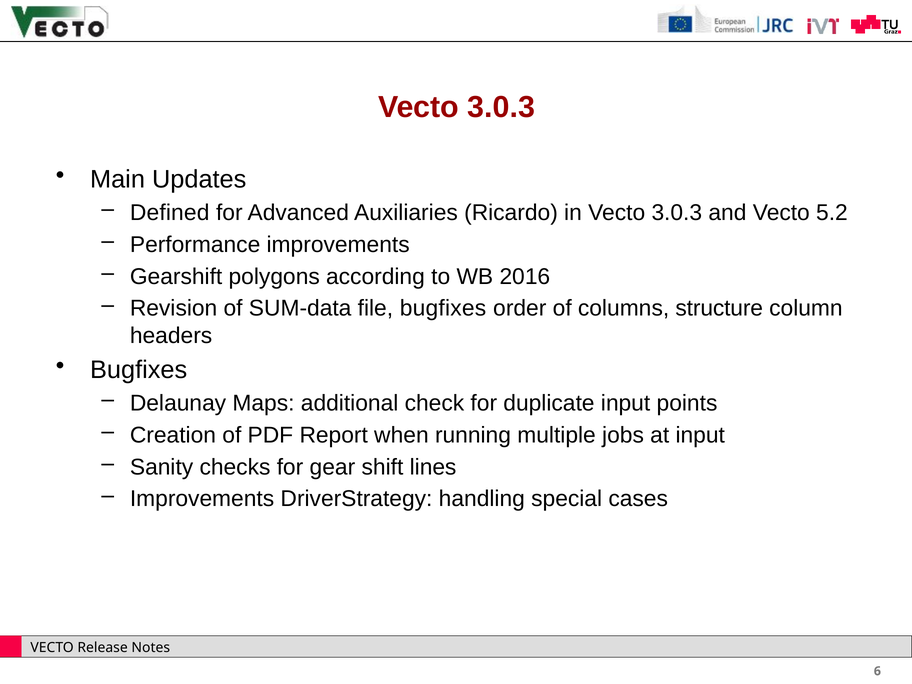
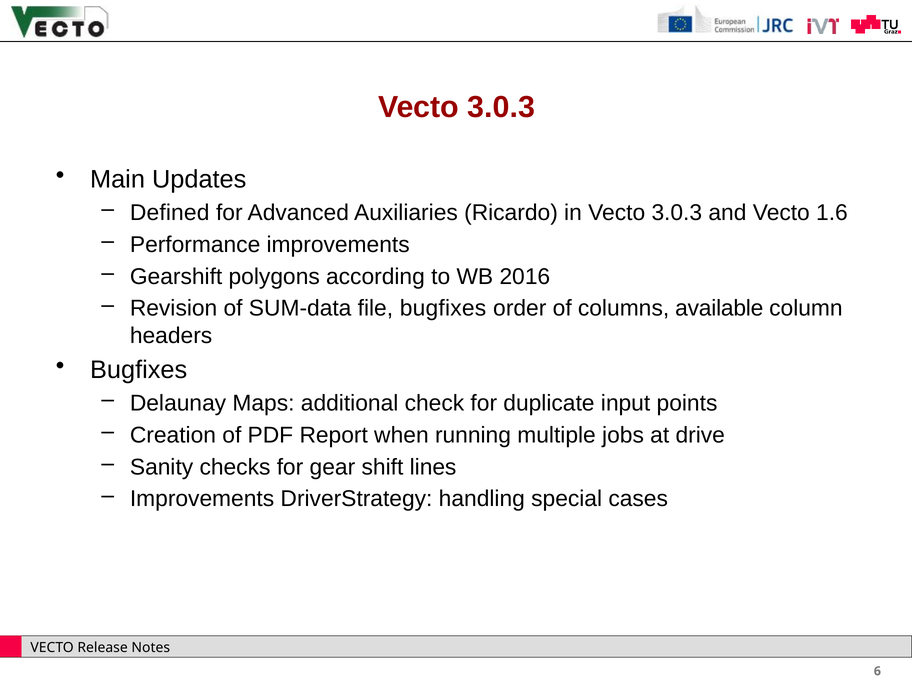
5.2: 5.2 -> 1.6 (832, 213)
structure: structure -> available (719, 308)
at input: input -> drive (700, 435)
